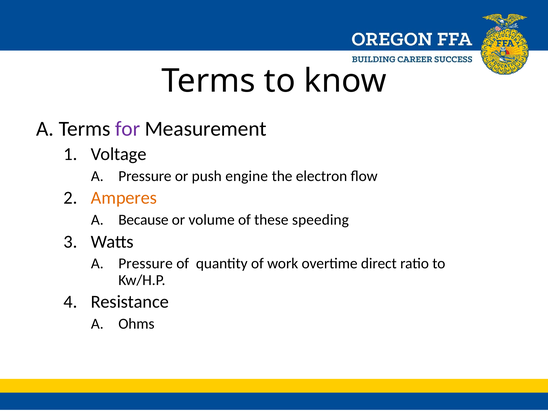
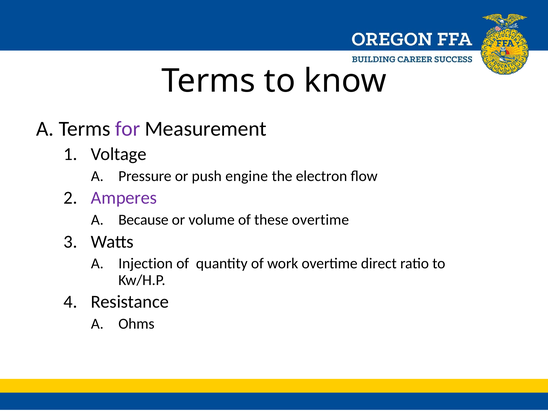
Amperes colour: orange -> purple (124, 198)
these speeding: speeding -> overtime (320, 220)
Pressure: Pressure -> Injection (146, 264)
